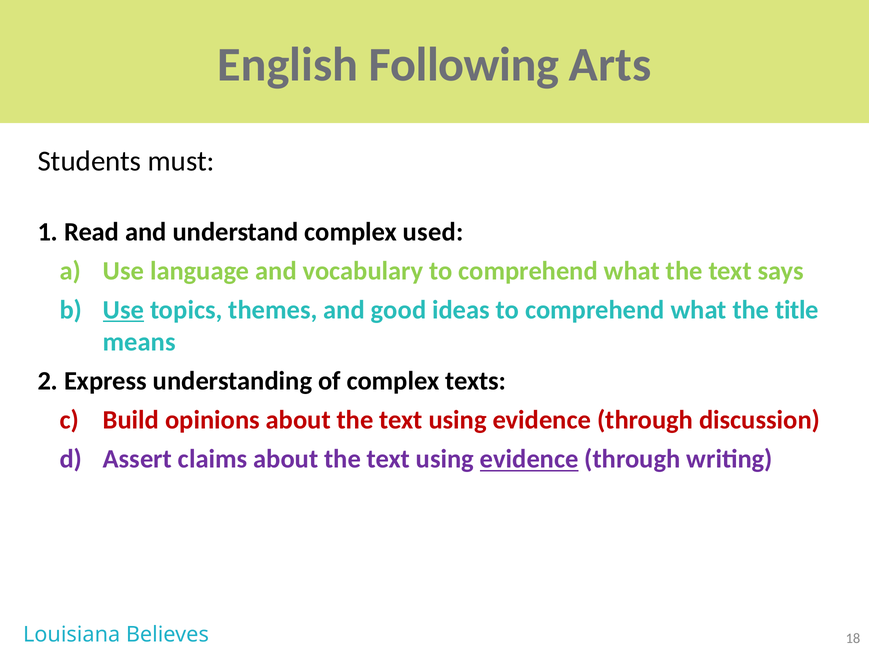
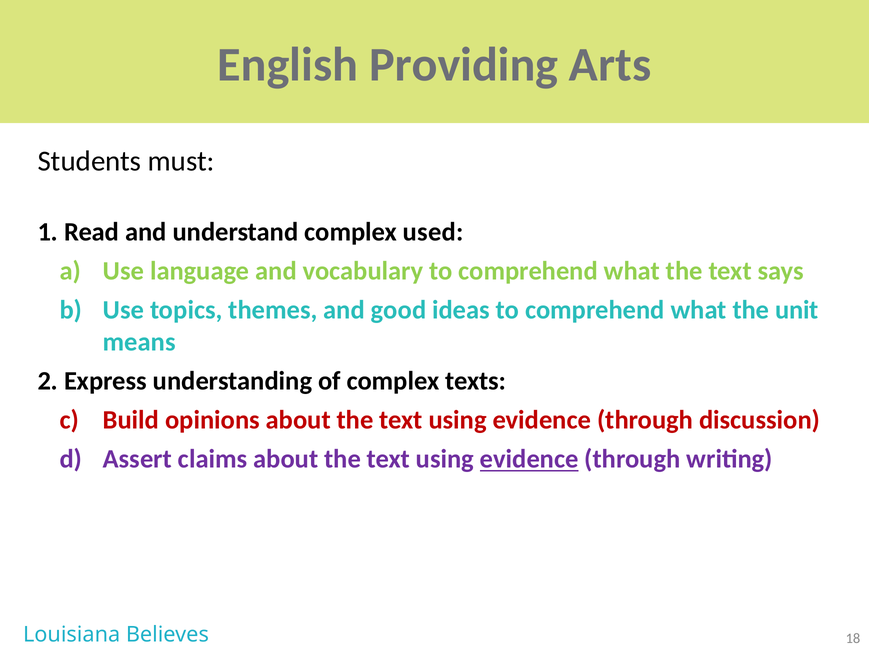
Following: Following -> Providing (464, 65)
Use underline: present -> none (124, 310)
title: title -> unit (797, 310)
